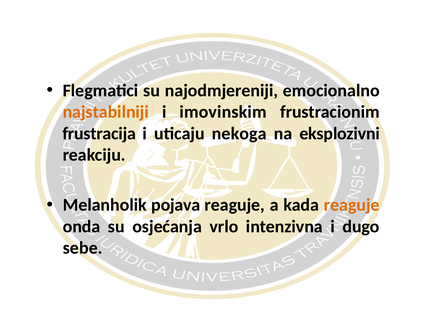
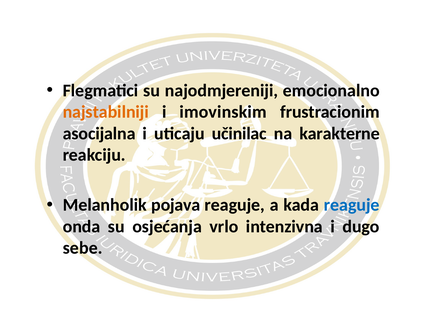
frustracija: frustracija -> asocijalna (99, 134)
nekoga: nekoga -> učinilac (239, 134)
eksplozivni: eksplozivni -> karakterne (340, 134)
reaguje colour: orange -> blue (352, 205)
